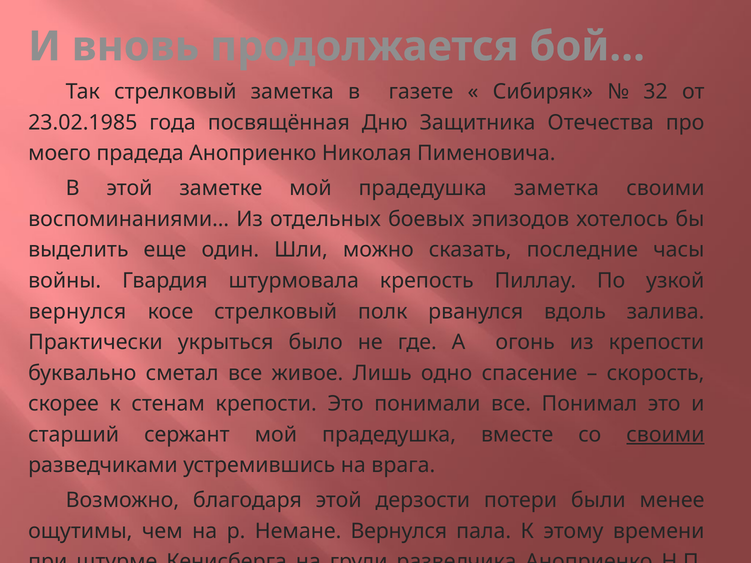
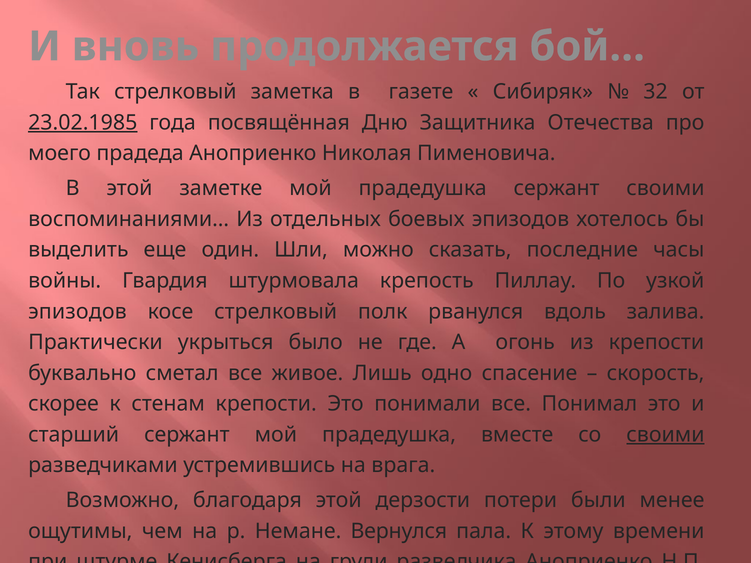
23.02.1985 underline: none -> present (83, 123)
прадедушка заметка: заметка -> сержант (557, 188)
вернулся: вернулся -> эпизодов (77, 312)
